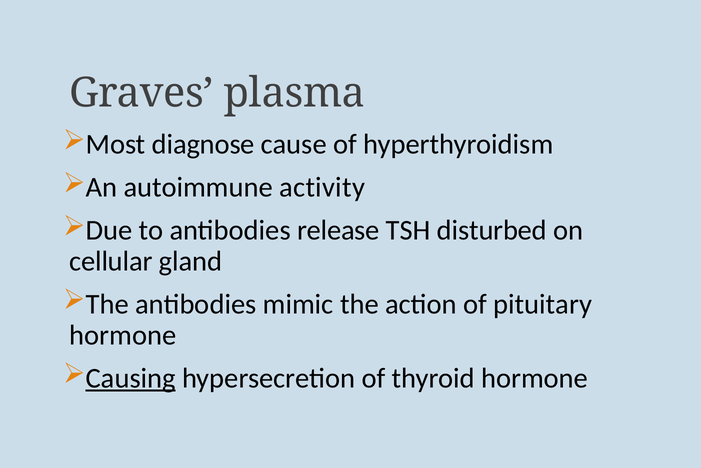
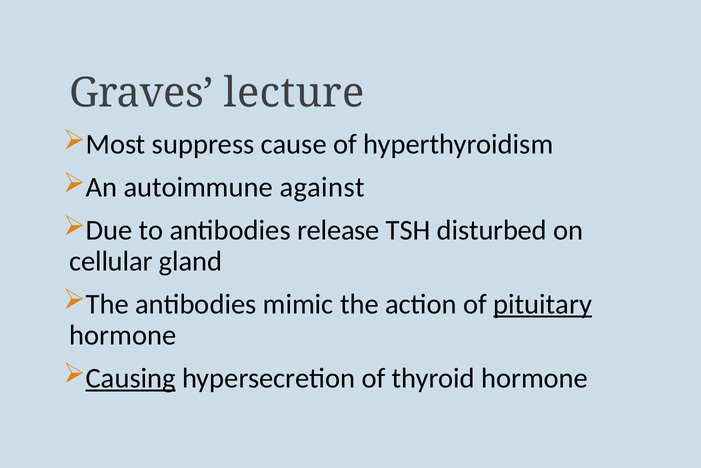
plasma: plasma -> lecture (294, 93)
diagnose: diagnose -> suppress (203, 144)
activity: activity -> against (322, 187)
pituitary underline: none -> present (543, 304)
